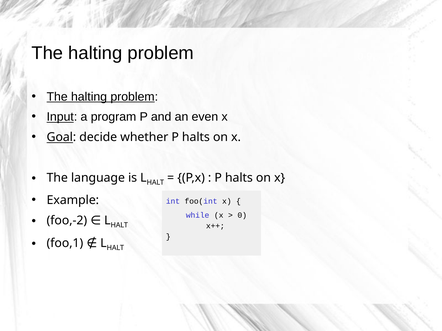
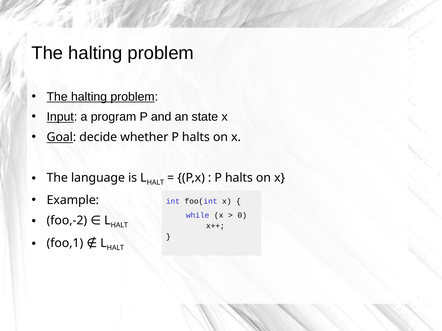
even: even -> state (205, 117)
